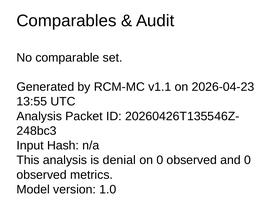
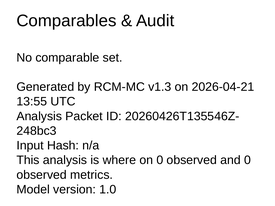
v1.1: v1.1 -> v1.3 (160, 87)
2026-04-23: 2026-04-23 -> 2026-04-21 (223, 87)
denial: denial -> where (119, 160)
